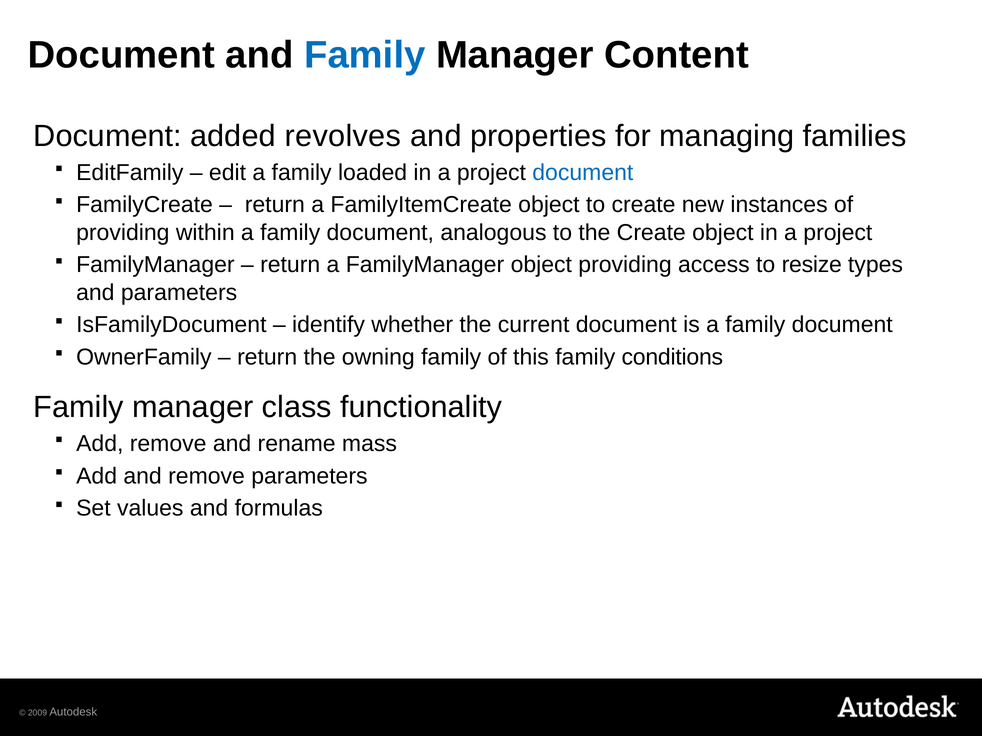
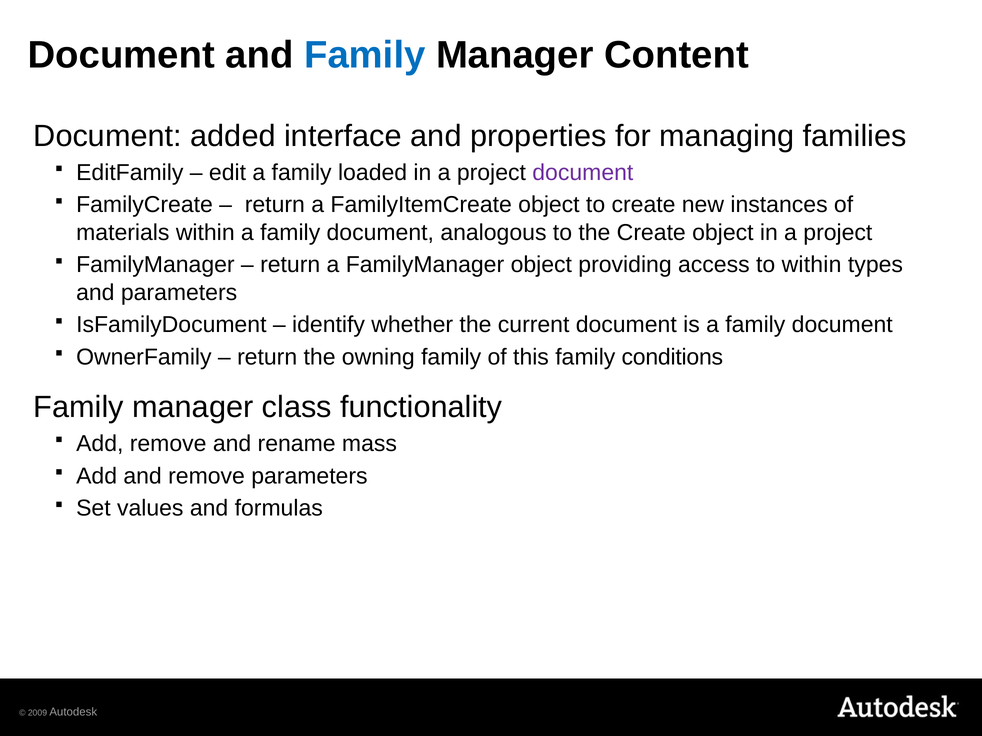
revolves: revolves -> interface (343, 136)
document colour: blue -> purple (583, 173)
providing: providing -> materials (123, 233)
to resize: resize -> within (812, 265)
